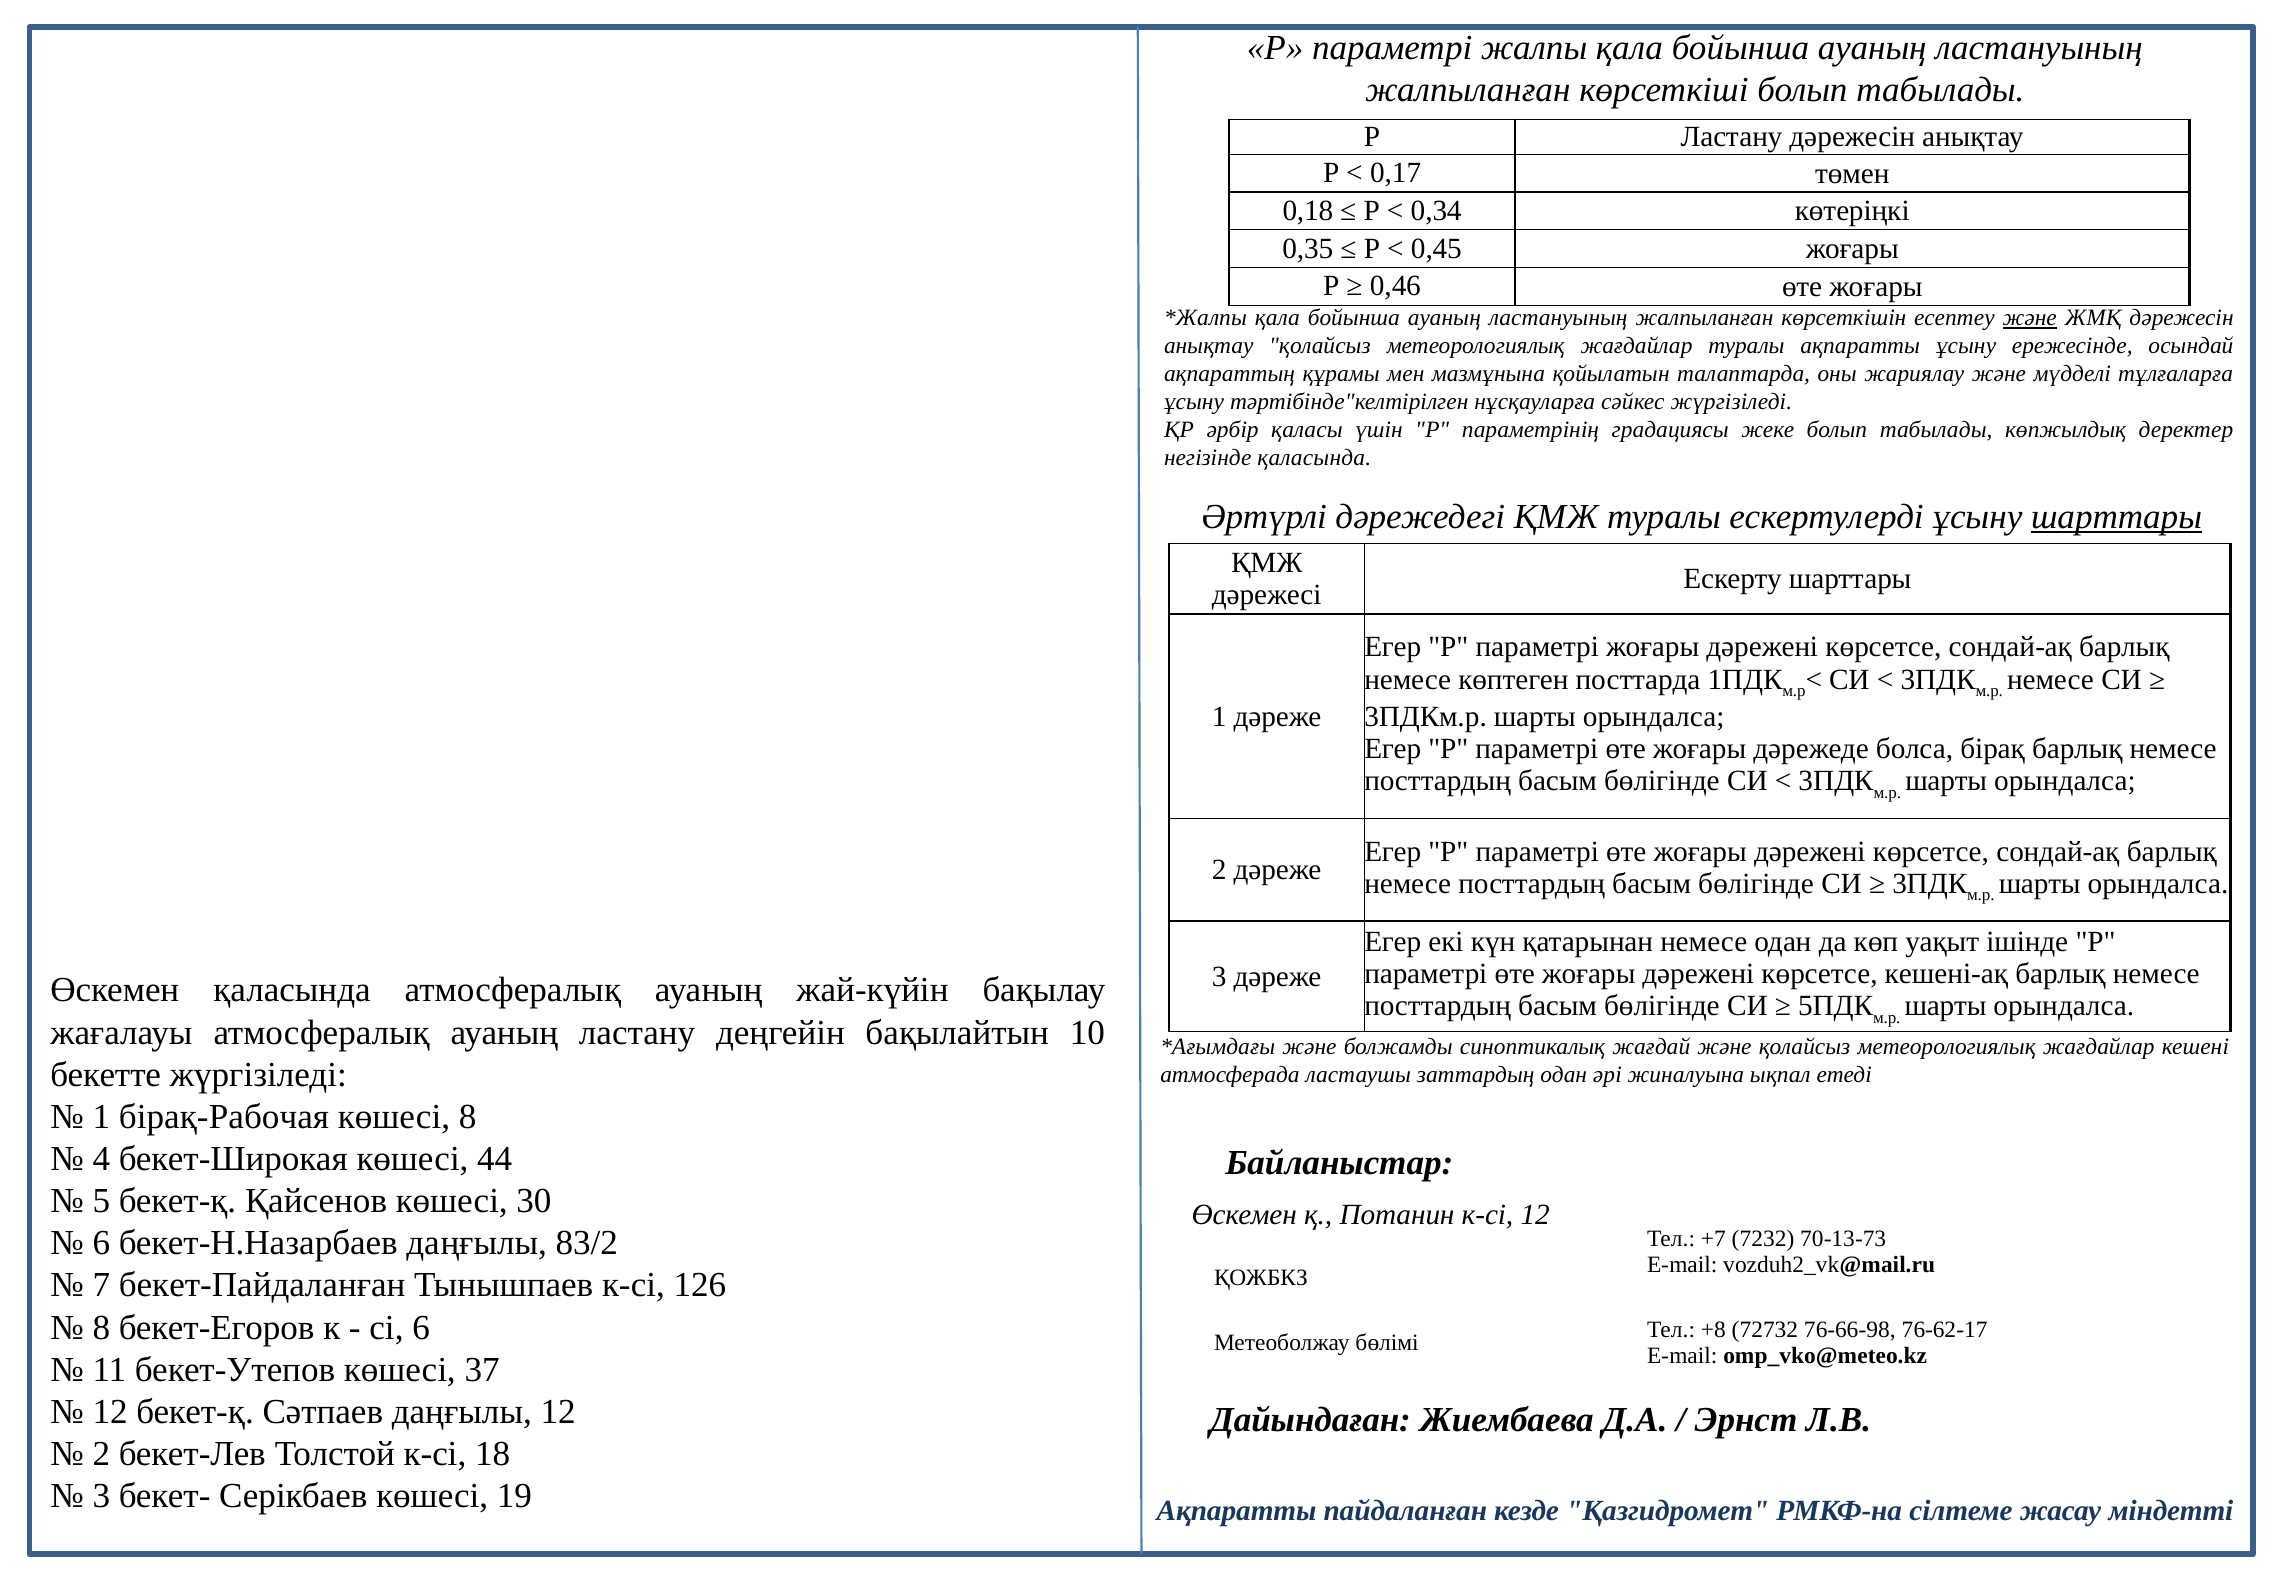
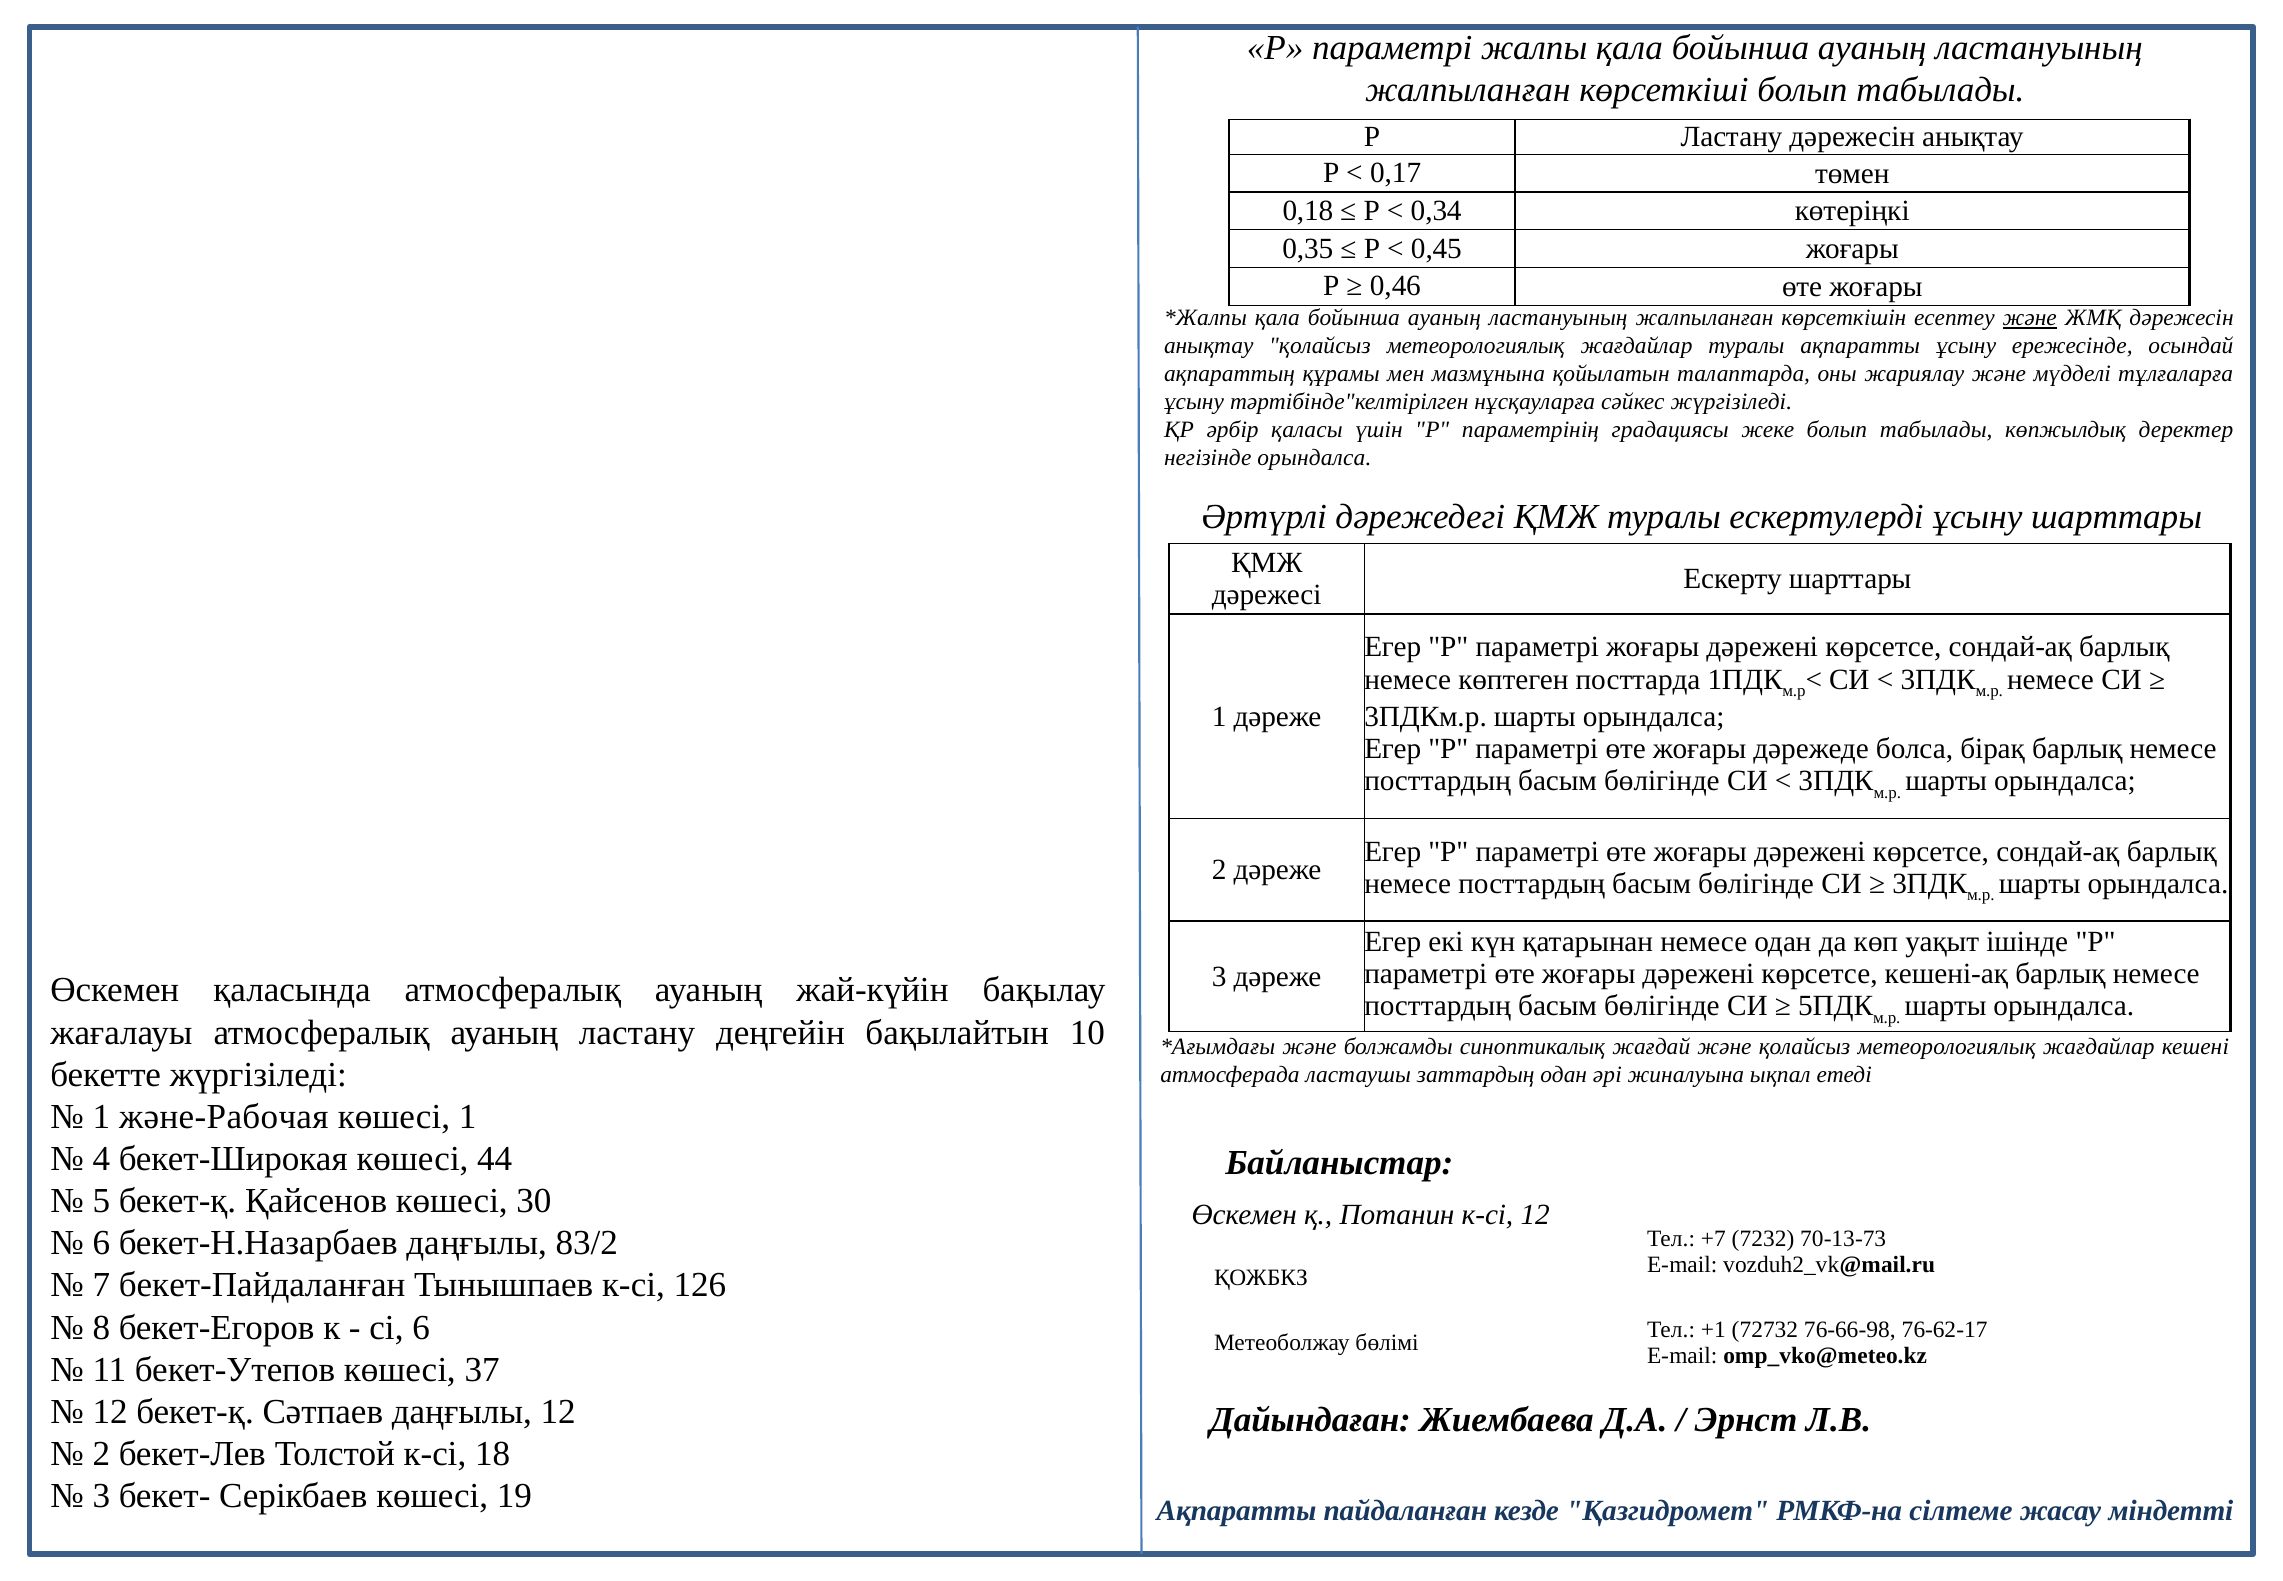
негізінде қаласында: қаласында -> орындалса (1314, 458)
шарттары underline: present -> none (2117, 517)
бірақ-Рабочая: бірақ-Рабочая -> және-Рабочая (224, 1116)
көшесі 8: 8 -> 1 (468, 1116)
+8: +8 -> +1 (1713, 1329)
